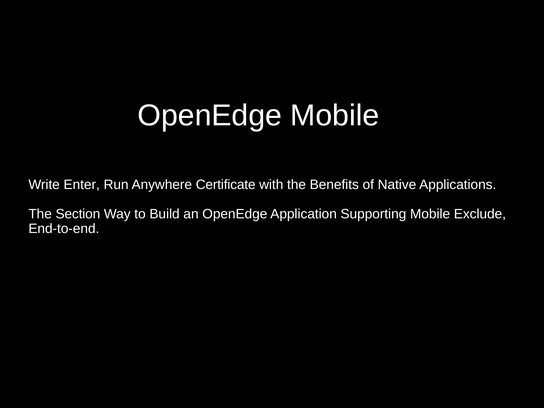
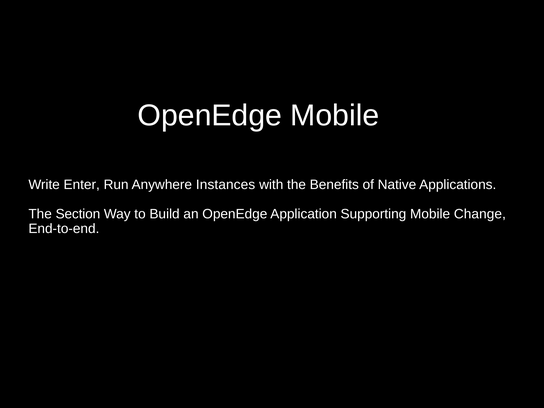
Certificate: Certificate -> Instances (226, 185)
Exclude: Exclude -> Change (480, 214)
